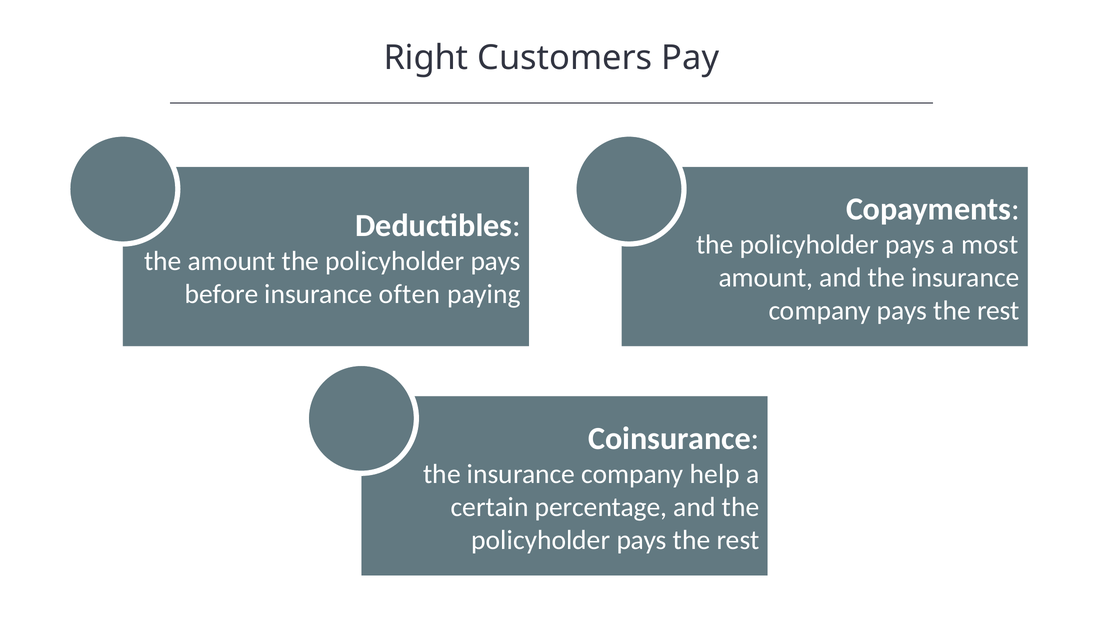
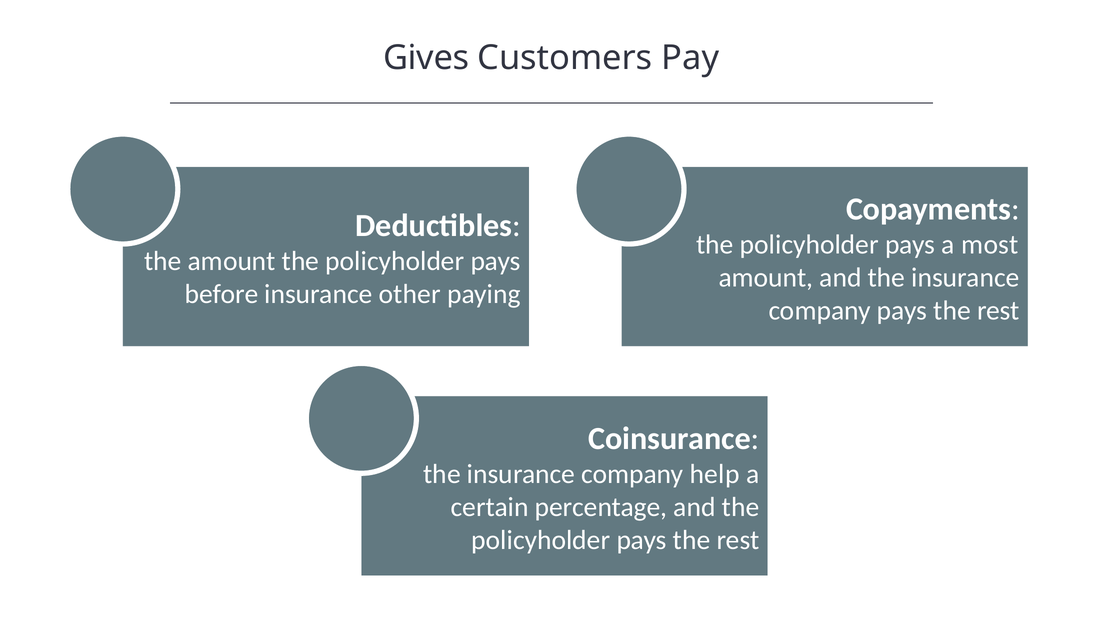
Right: Right -> Gives (426, 58)
often: often -> other (410, 295)
